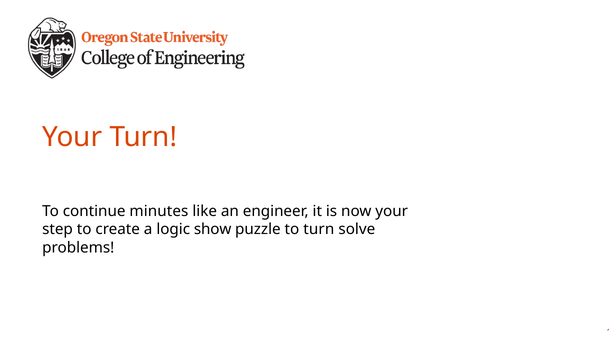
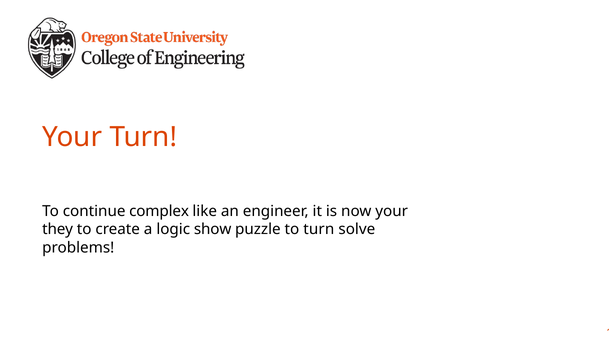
minutes: minutes -> complex (159, 211)
step: step -> they (58, 230)
